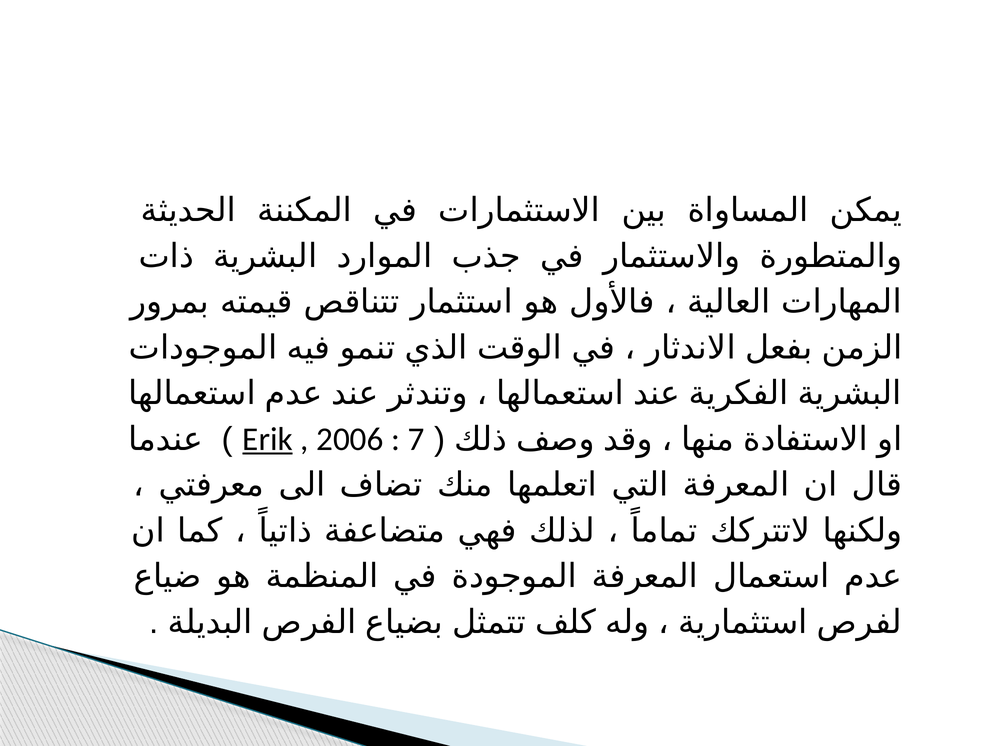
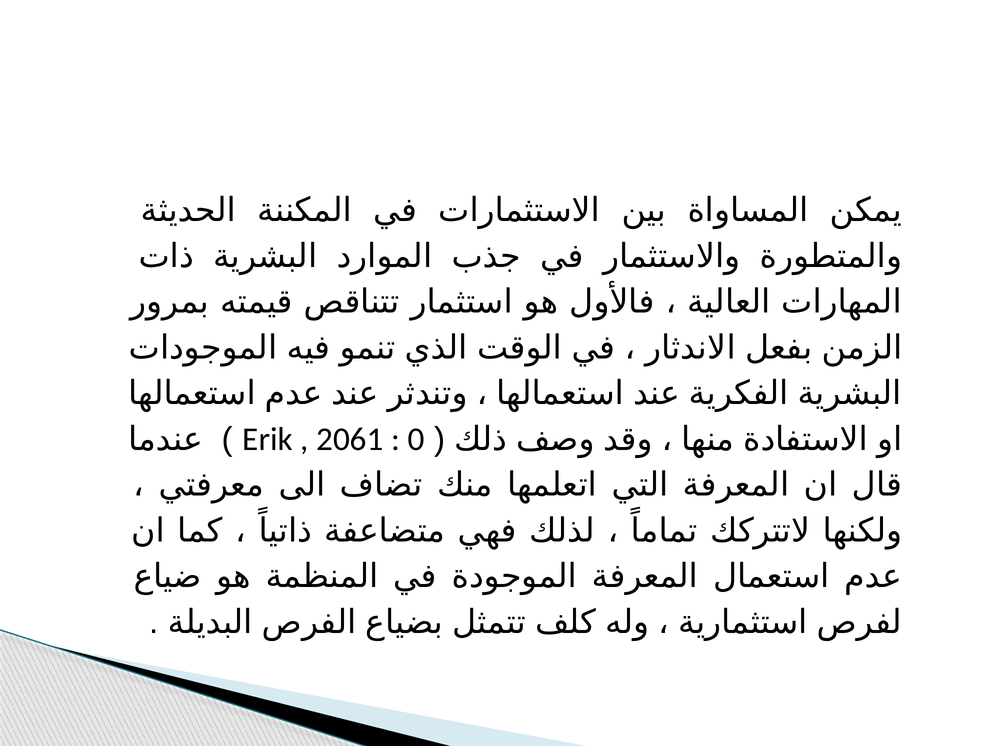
Erik underline: present -> none (268, 439)
2006: 2006 -> 2061 (350, 439)
7: 7 -> 0 (416, 439)
